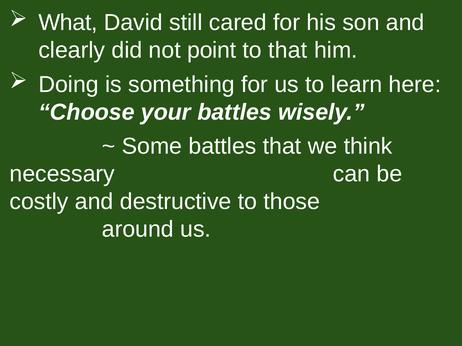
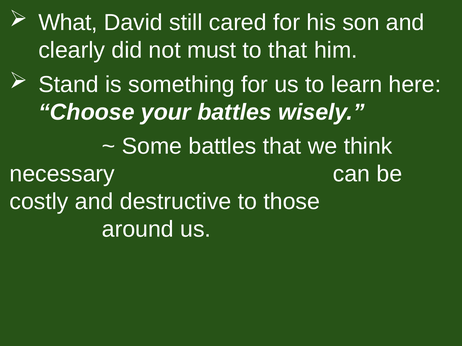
point: point -> must (212, 50)
Doing: Doing -> Stand (69, 85)
